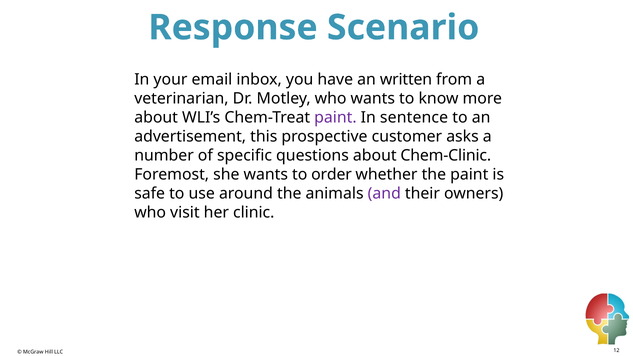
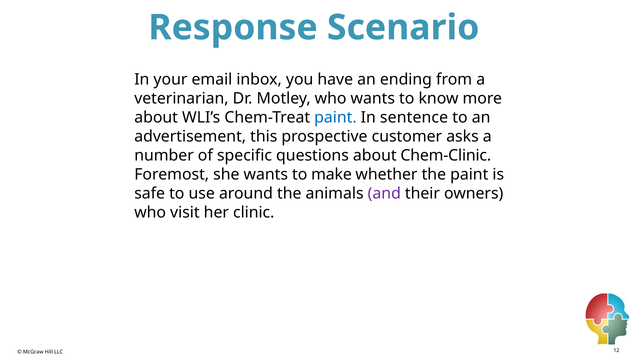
written: written -> ending (406, 80)
paint colour: purple -> blue (335, 118)
order: order -> make (332, 175)
